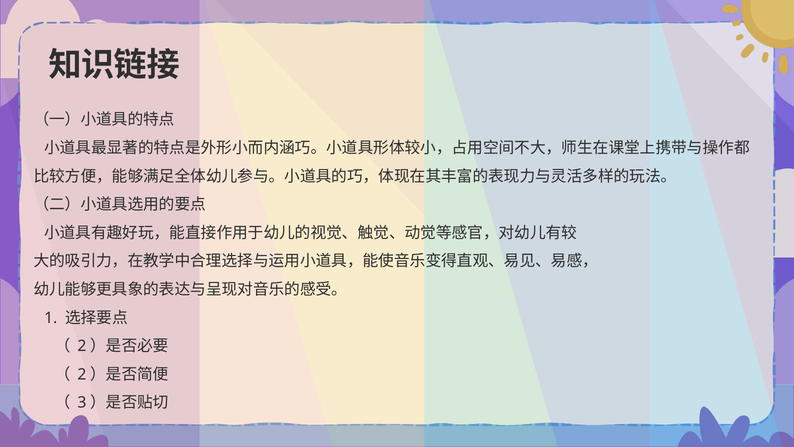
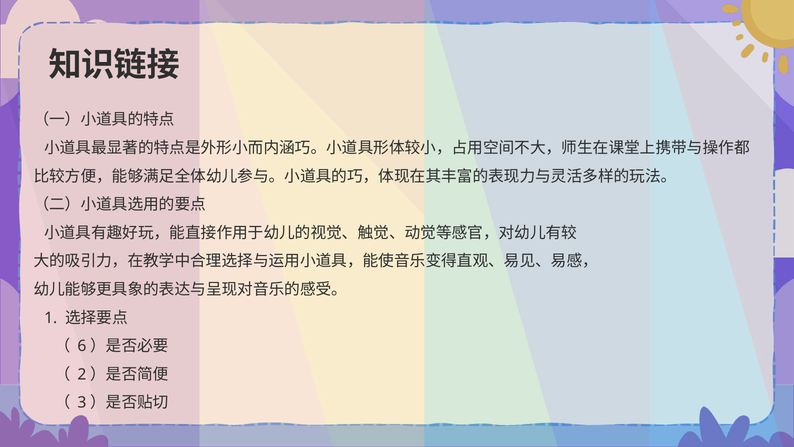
2: 2 -> 6 (82, 346)
